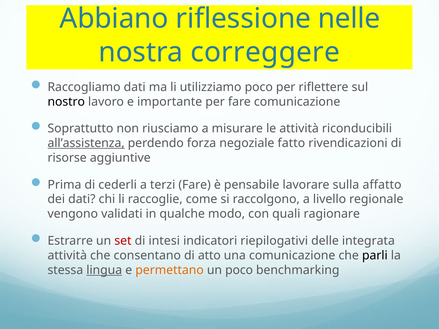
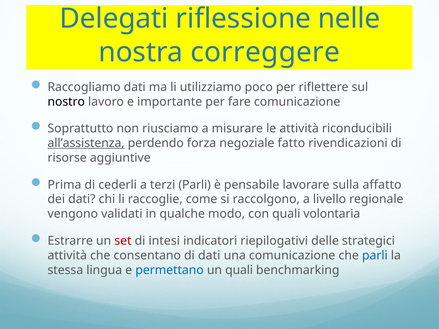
Abbiano: Abbiano -> Delegati (114, 19)
terzi Fare: Fare -> Parli (195, 185)
ragionare: ragionare -> volontaria (332, 214)
integrata: integrata -> strategici (368, 241)
di atto: atto -> dati (209, 256)
parli colour: black -> blue (375, 256)
lingua underline: present -> none (104, 270)
permettano colour: orange -> blue (170, 270)
un poco: poco -> quali (239, 270)
